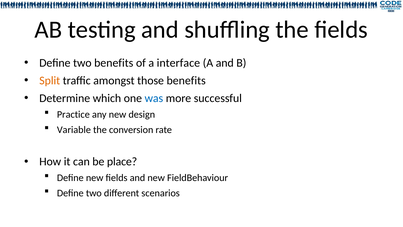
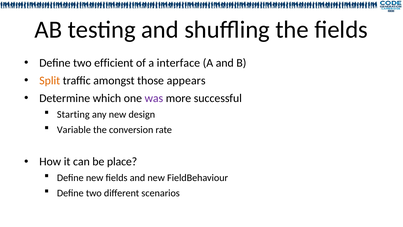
two benefits: benefits -> efficient (114, 63)
those benefits: benefits -> appears (186, 80)
was colour: blue -> purple (154, 98)
Practice: Practice -> Starting (73, 114)
